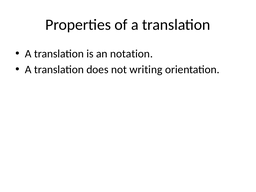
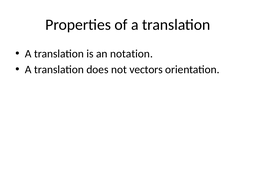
writing: writing -> vectors (146, 70)
